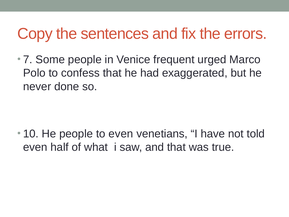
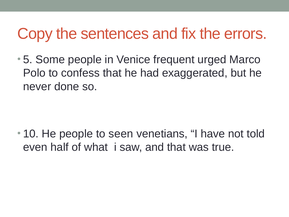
7: 7 -> 5 (28, 60)
to even: even -> seen (121, 134)
